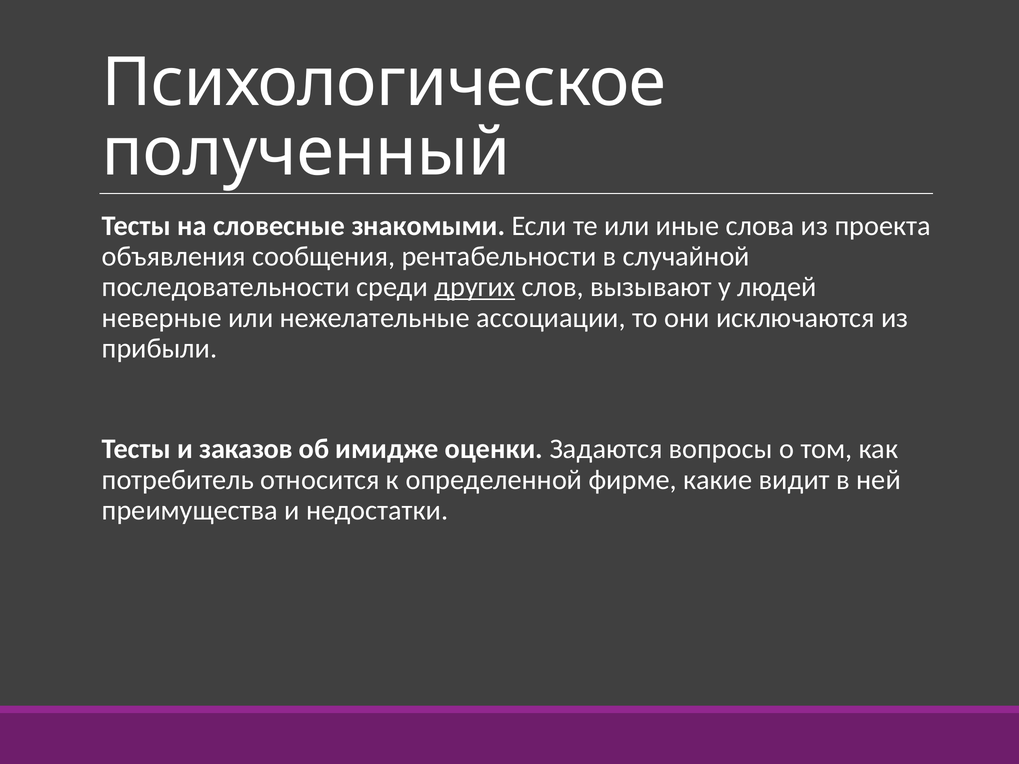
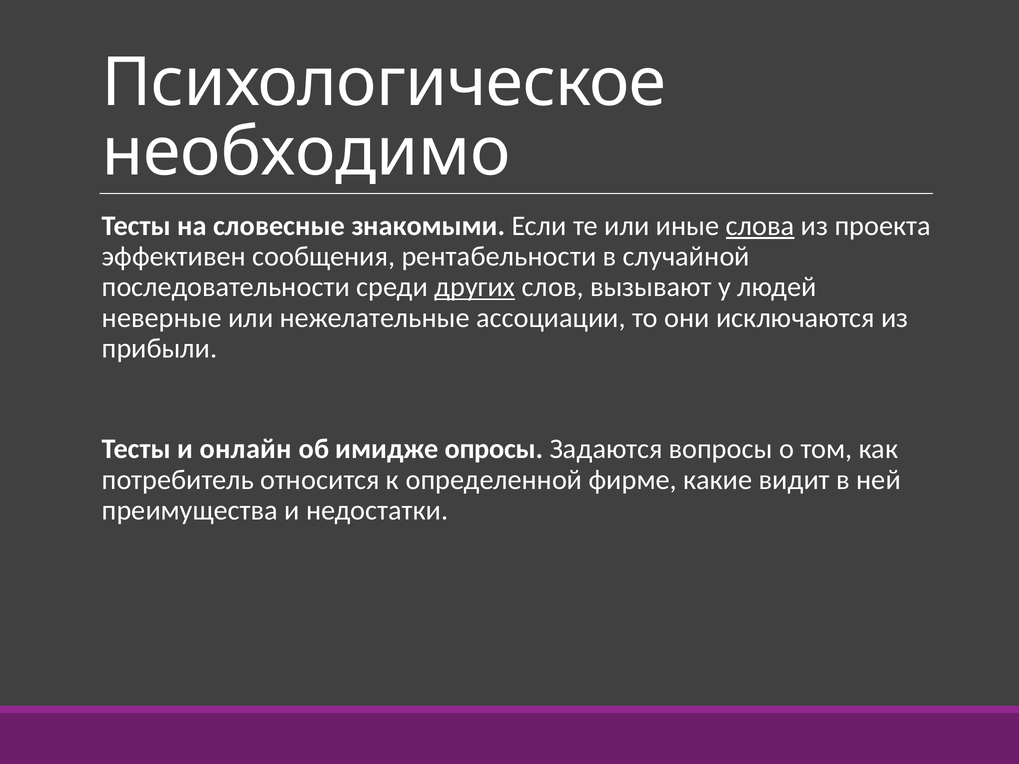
полученный: полученный -> необходимо (306, 152)
слова underline: none -> present (760, 226)
объявления: объявления -> эффективен (174, 257)
заказов: заказов -> онлайн (246, 449)
оценки: оценки -> опросы (494, 449)
